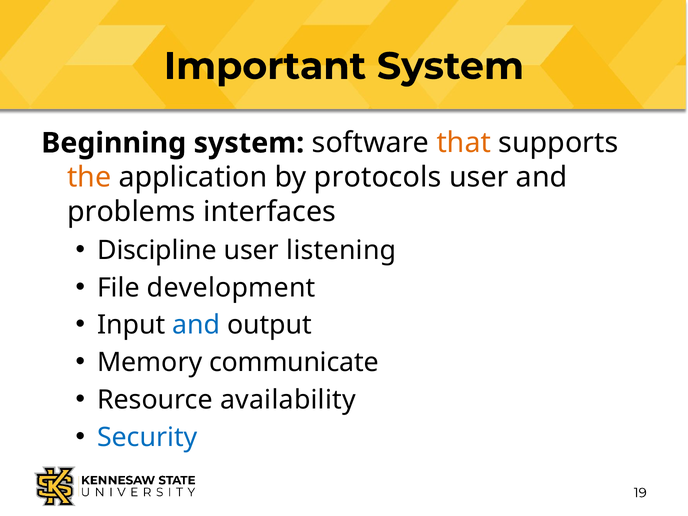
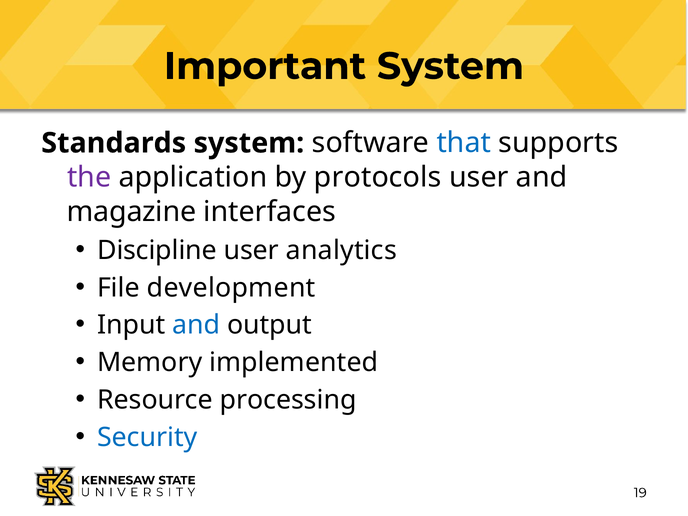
Beginning: Beginning -> Standards (114, 143)
that colour: orange -> blue (464, 143)
the colour: orange -> purple (89, 177)
problems: problems -> magazine (132, 212)
listening: listening -> analytics (341, 250)
communicate: communicate -> implemented (294, 362)
availability: availability -> processing (288, 400)
